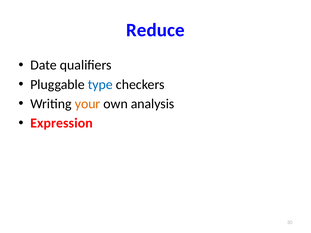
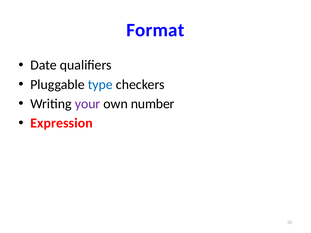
Reduce: Reduce -> Format (155, 30)
your colour: orange -> purple (88, 104)
analysis: analysis -> number (153, 104)
